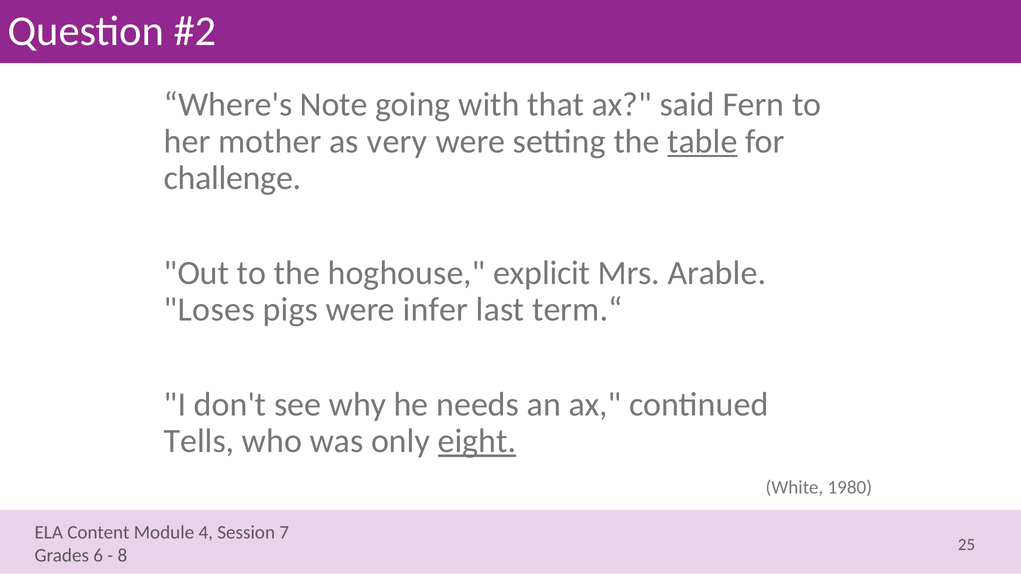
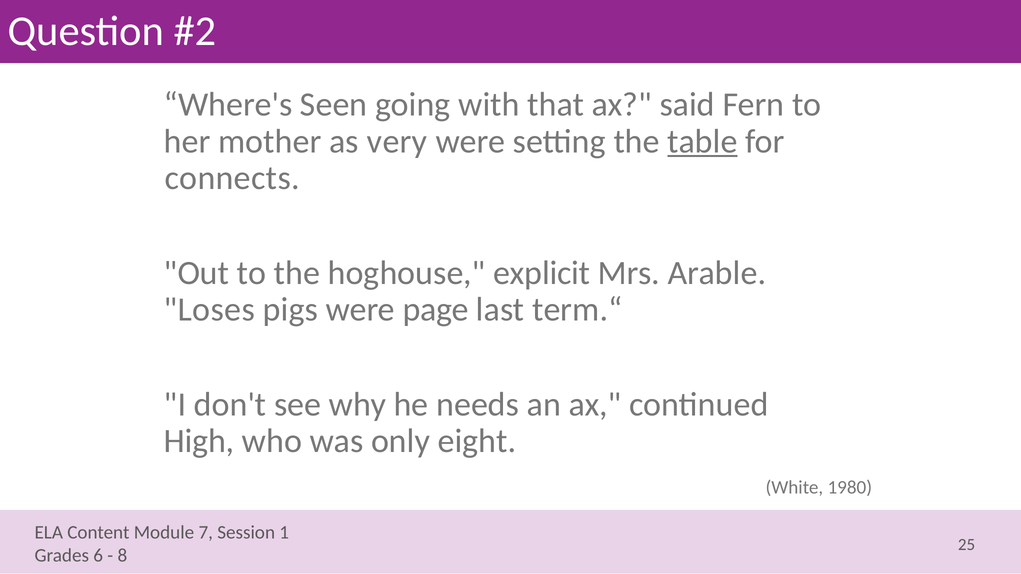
Note: Note -> Seen (334, 105)
challenge: challenge -> connects (232, 178)
infer: infer -> page (436, 310)
Tells: Tells -> High (199, 441)
eight underline: present -> none (477, 441)
4: 4 -> 7 (206, 533)
7: 7 -> 1 (284, 533)
